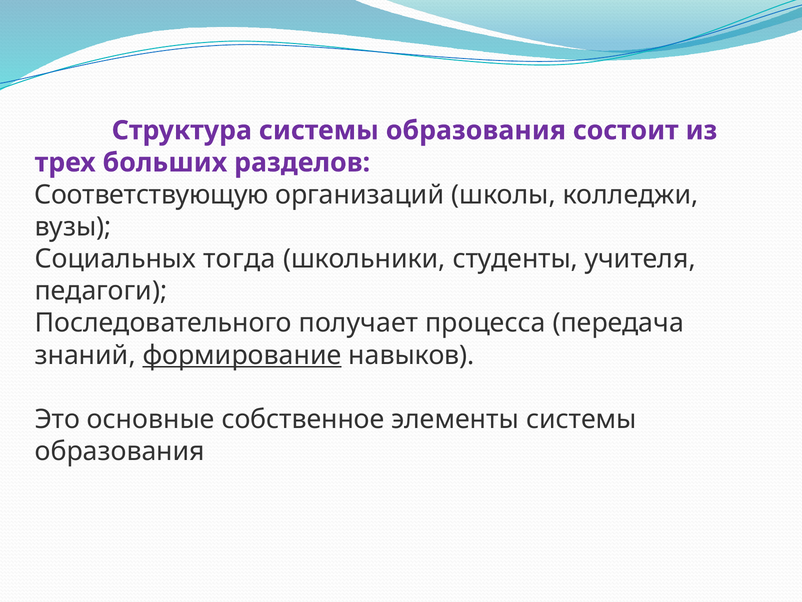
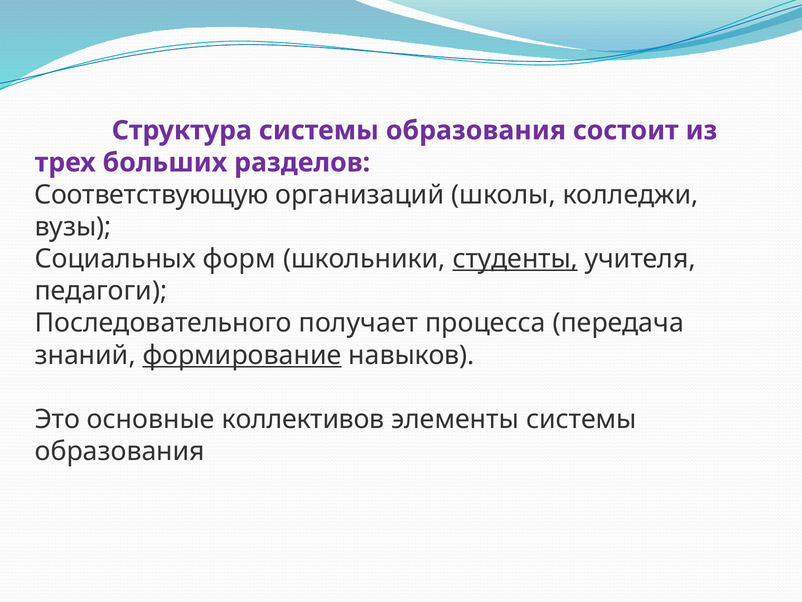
тогда: тогда -> форм (239, 259)
студенты underline: none -> present (515, 259)
собственное: собственное -> коллективов (303, 419)
